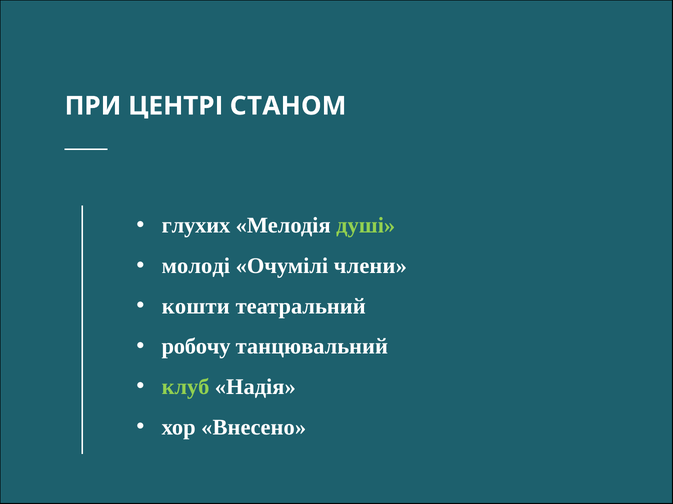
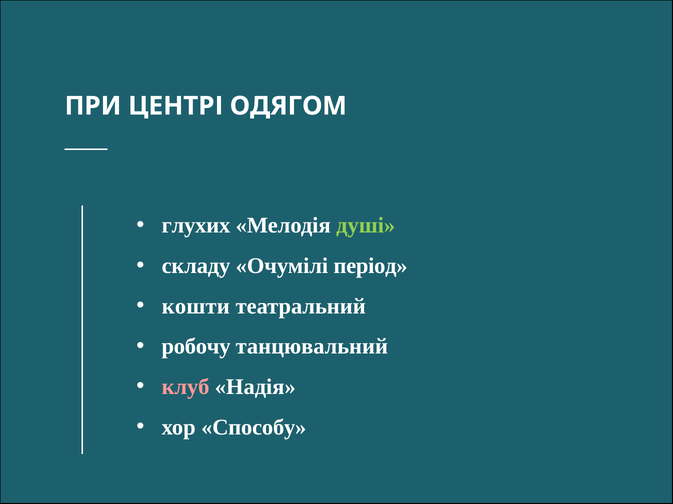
СТАНОМ: СТАНОМ -> ОДЯГОМ (288, 106)
молоді: молоді -> складу (196, 266)
члени: члени -> період (371, 266)
клуб colour: light green -> pink (186, 387)
Внесено: Внесено -> Способу (254, 428)
